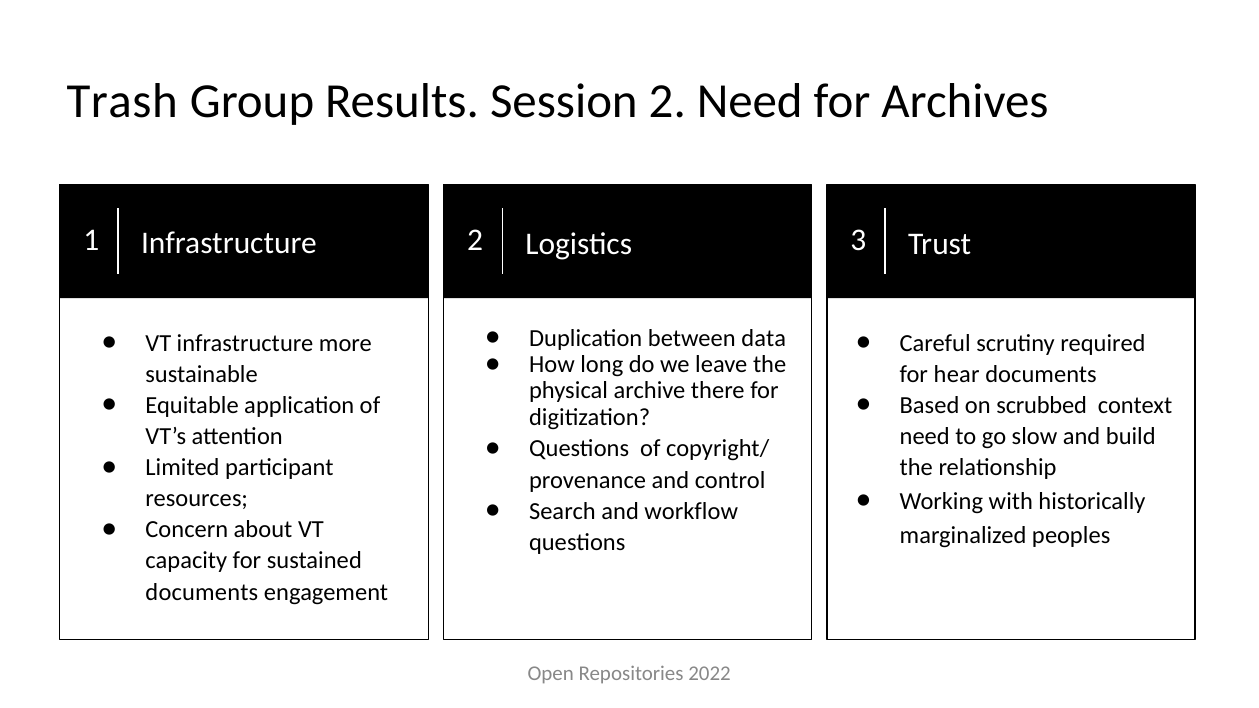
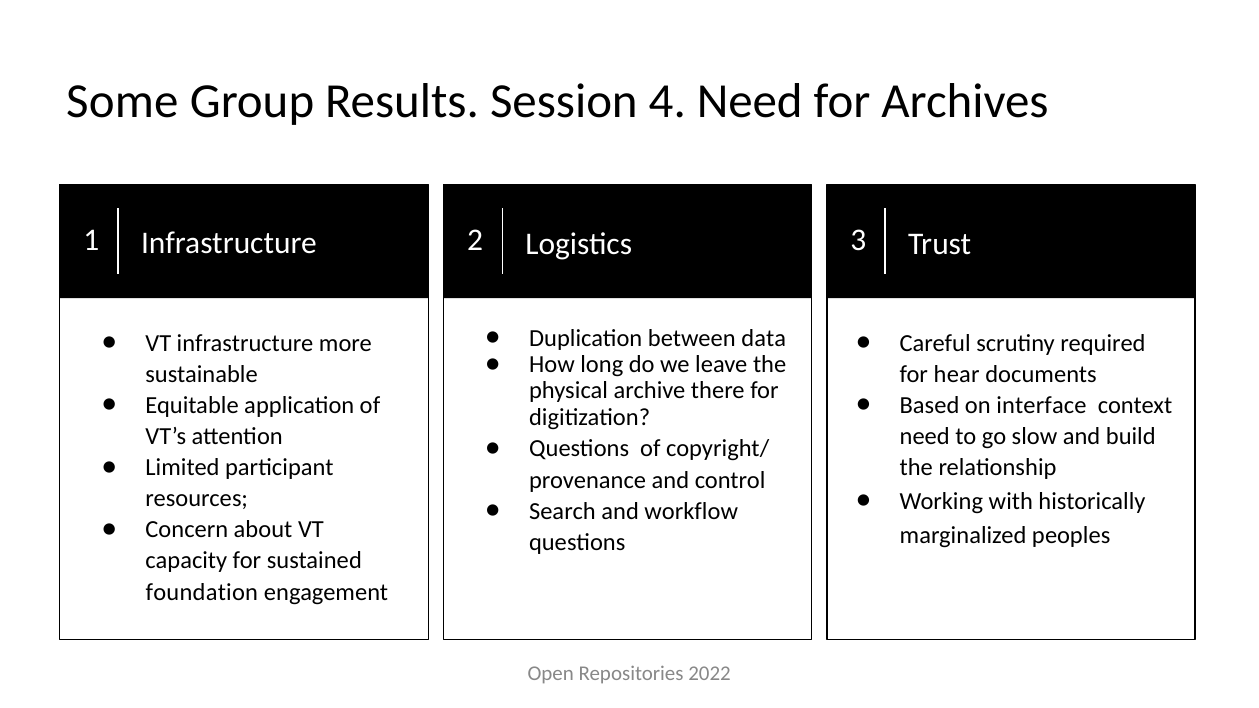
Trash: Trash -> Some (122, 102)
Session 2: 2 -> 4 (667, 102)
scrubbed: scrubbed -> interface (1041, 405)
documents: documents -> foundation (202, 592)
